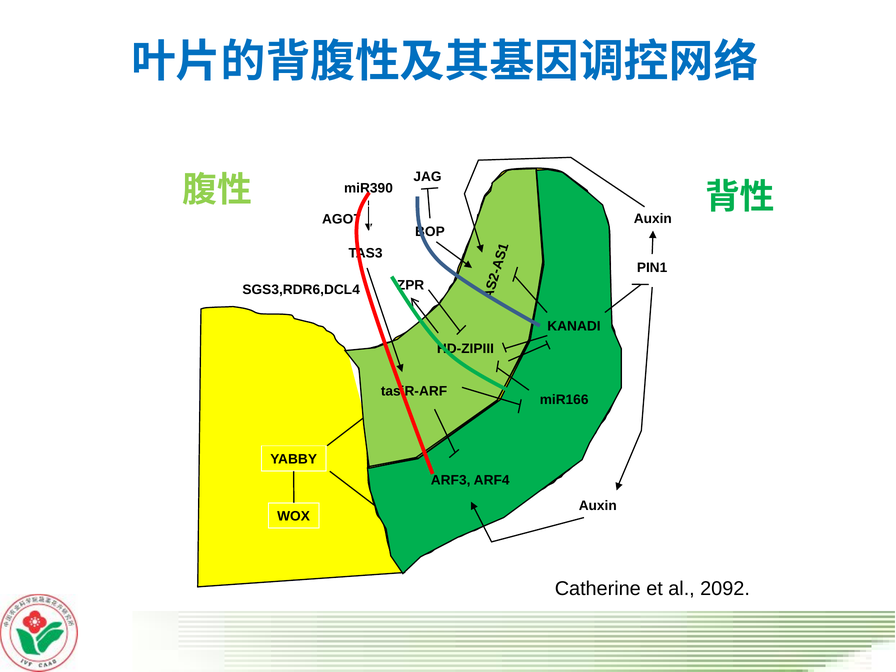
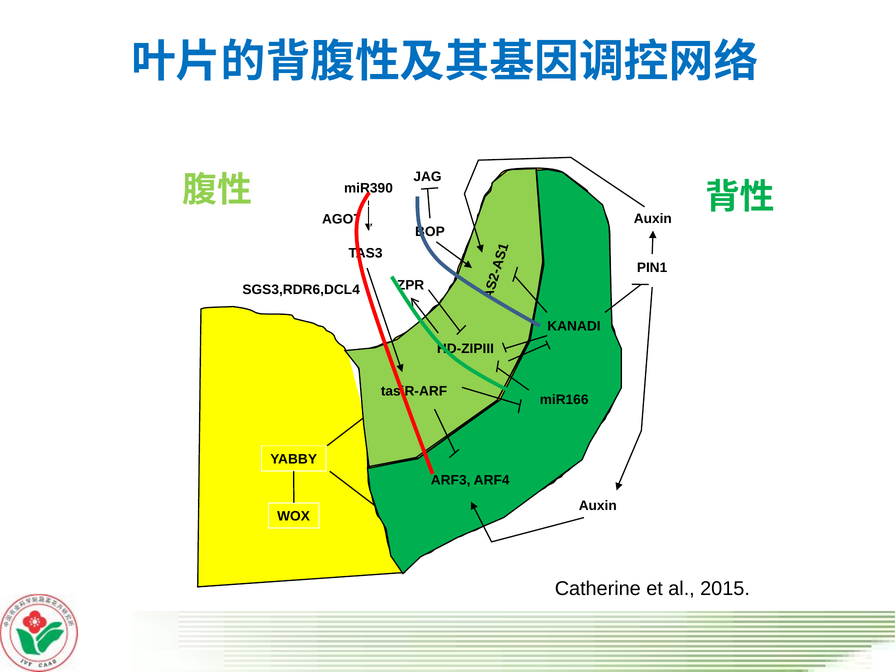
2092: 2092 -> 2015 (725, 589)
